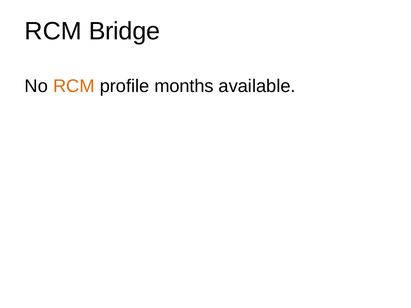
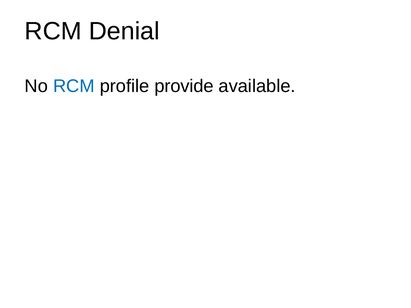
Bridge: Bridge -> Denial (124, 31)
RCM colour: orange -> blue (74, 86)
months: months -> provide (184, 86)
